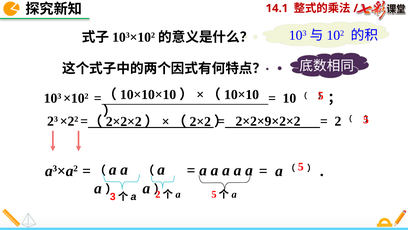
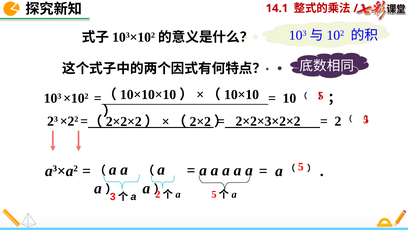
2×2×9×2×2: 2×2×9×2×2 -> 2×2×3×2×2 (268, 121)
